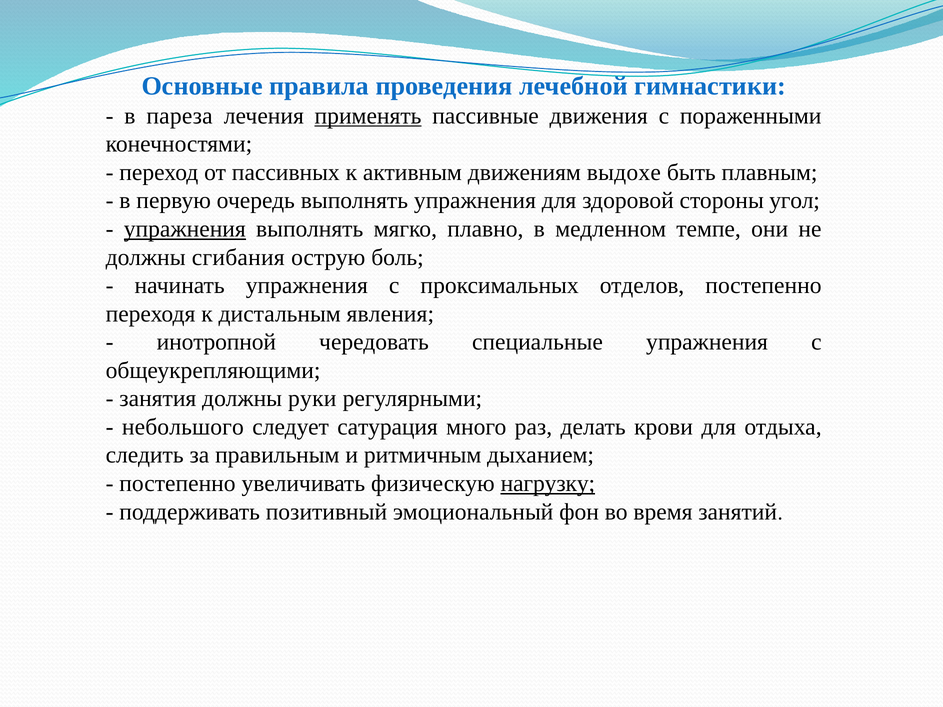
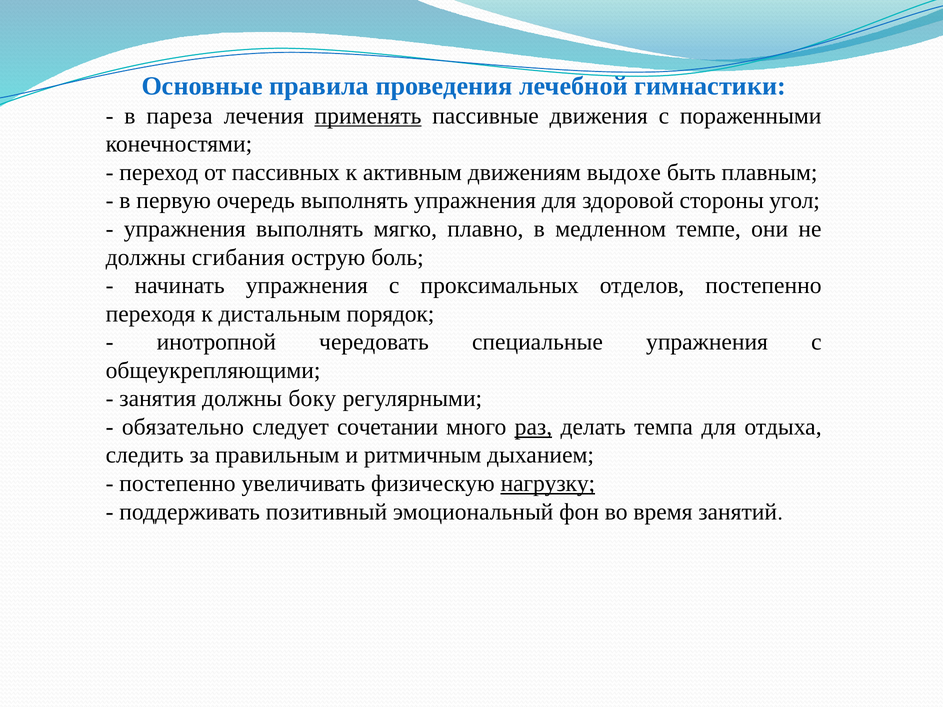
упражнения underline: present -> none (185, 229)
явления: явления -> порядок (390, 314)
руки: руки -> боку (312, 399)
небольшого: небольшого -> обязательно (183, 427)
сатурация: сатурация -> сочетании (388, 427)
раз underline: none -> present (533, 427)
крови: крови -> темпа (664, 427)
